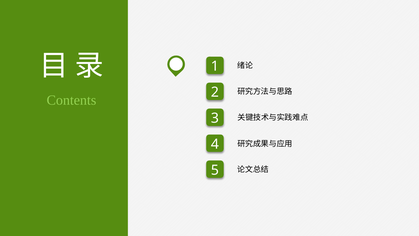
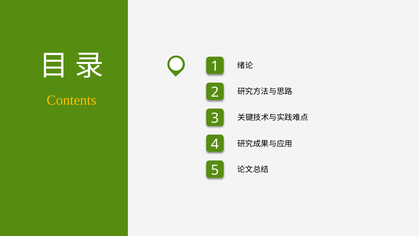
Contents colour: light green -> yellow (71, 100)
